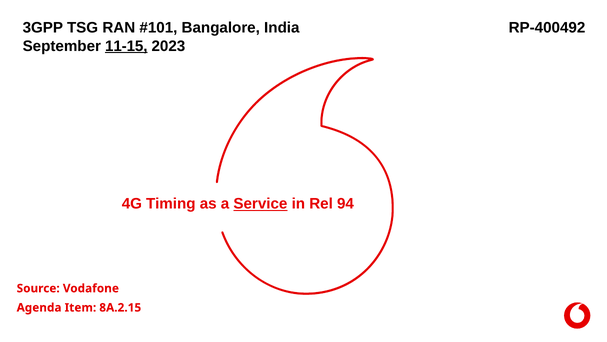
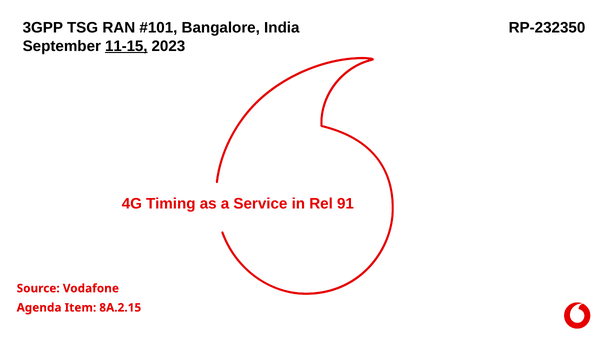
RP-400492: RP-400492 -> RP-232350 (547, 28)
Service underline: present -> none (260, 204)
94: 94 -> 91 (346, 204)
